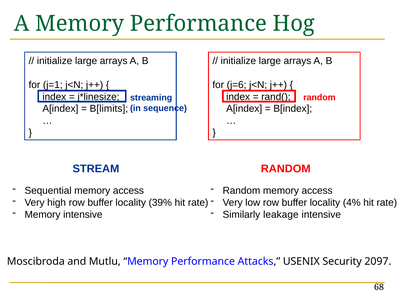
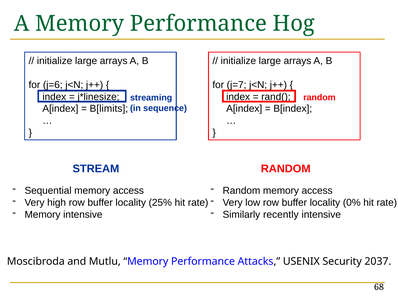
j=1: j=1 -> j=6 (53, 85)
j=6: j=6 -> j=7 (237, 85)
39%: 39% -> 25% (160, 202)
4%: 4% -> 0% (352, 202)
leakage: leakage -> recently (281, 214)
2097: 2097 -> 2037 (378, 261)
